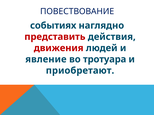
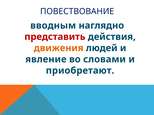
событиях: событиях -> вводным (53, 26)
движения colour: red -> orange (59, 48)
тротуара: тротуара -> словами (105, 60)
